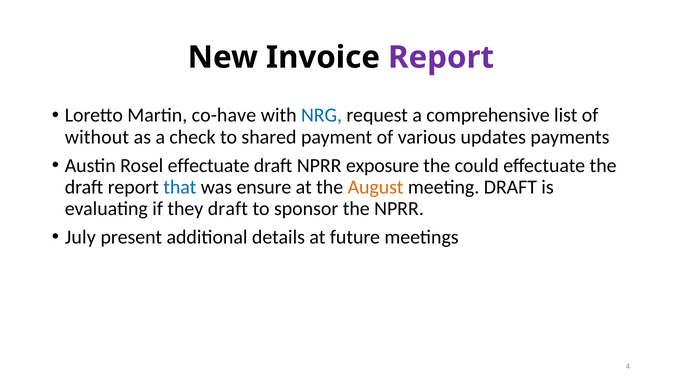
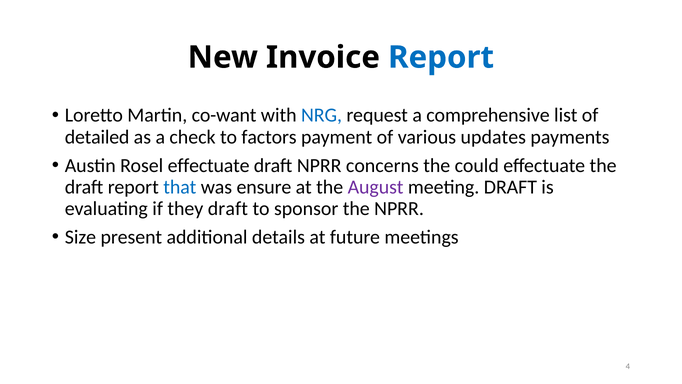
Report colour: purple -> blue (441, 57)
co-have: co-have -> co-want (224, 115)
without: without -> detailed (97, 137)
shared: shared -> factors (269, 137)
exposure: exposure -> concerns (382, 165)
August colour: orange -> purple (376, 187)
July: July -> Size (80, 237)
